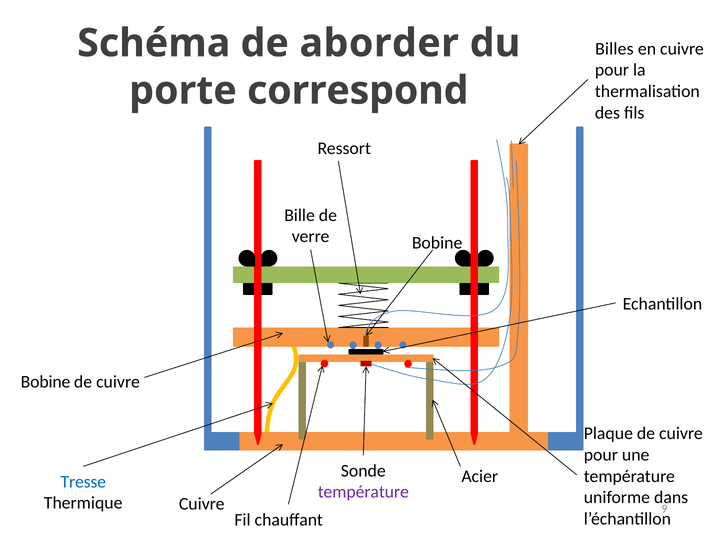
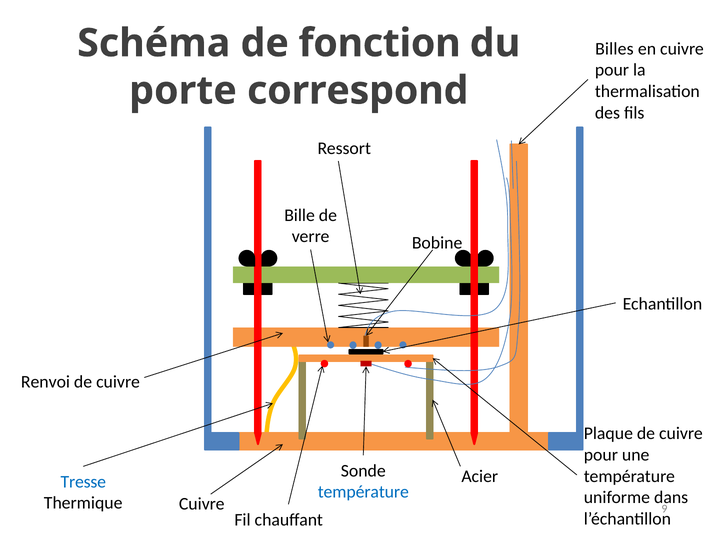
aborder: aborder -> fonction (380, 43)
Bobine: Bobine -> Renvoi (45, 381)
température colour: purple -> blue (363, 492)
